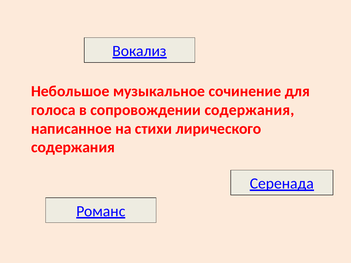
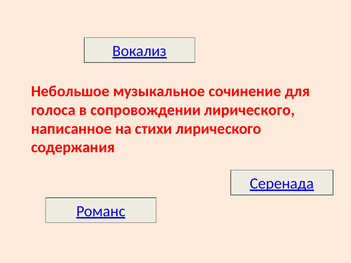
сопровождении содержания: содержания -> лирического (250, 110)
